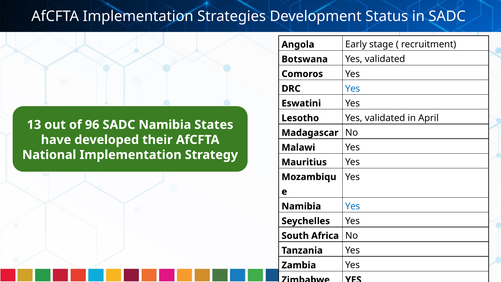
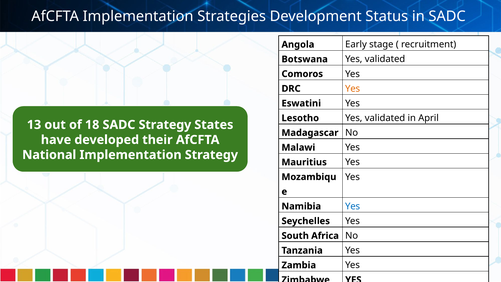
Yes colour: blue -> orange (353, 89)
96: 96 -> 18 (92, 125)
SADC Namibia: Namibia -> Strategy (165, 125)
